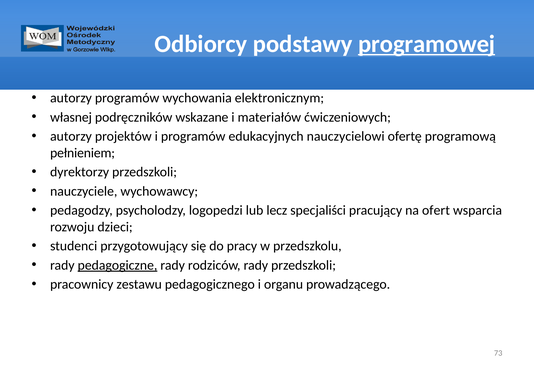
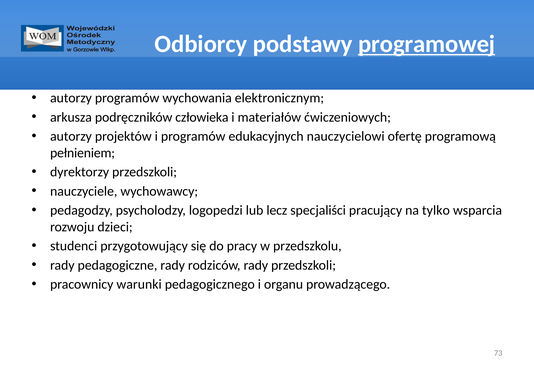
własnej: własnej -> arkusza (71, 117)
wskazane: wskazane -> człowieka (202, 117)
ofert: ofert -> tylko (436, 210)
pedagogiczne underline: present -> none (117, 265)
zestawu: zestawu -> warunki (139, 284)
